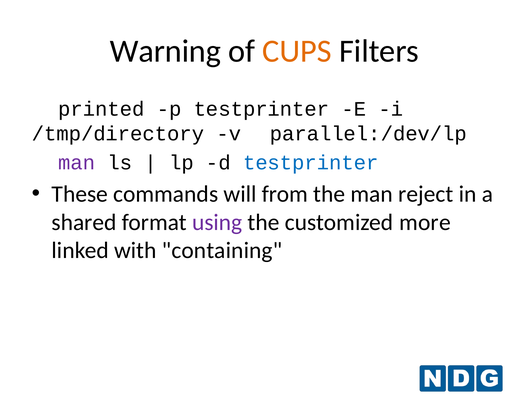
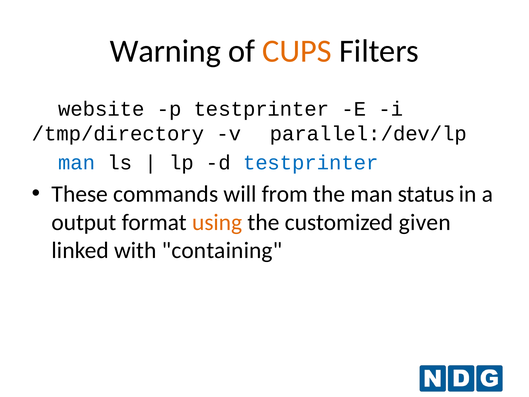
printed: printed -> website (101, 109)
man colour: purple -> blue (77, 163)
reject: reject -> status (426, 194)
shared: shared -> output (84, 222)
using colour: purple -> orange (217, 222)
more: more -> given (425, 222)
